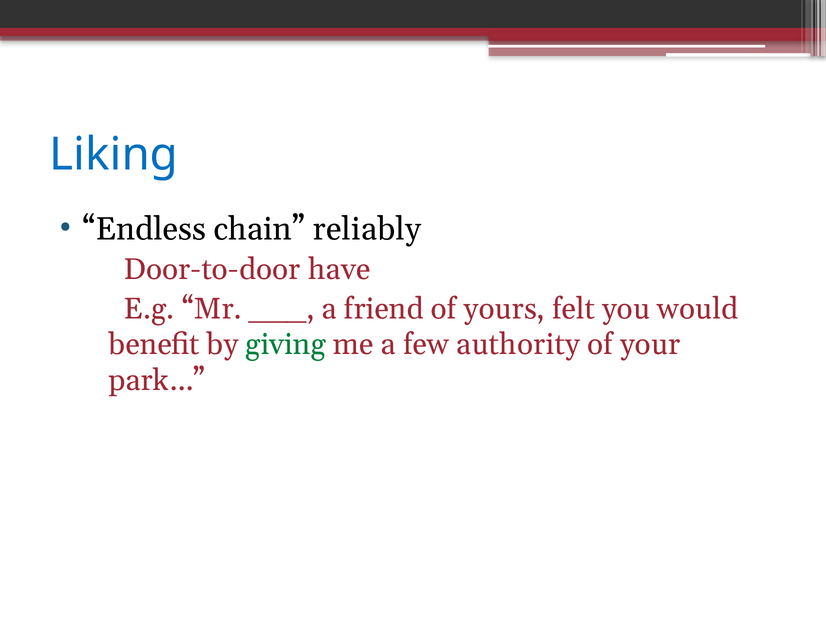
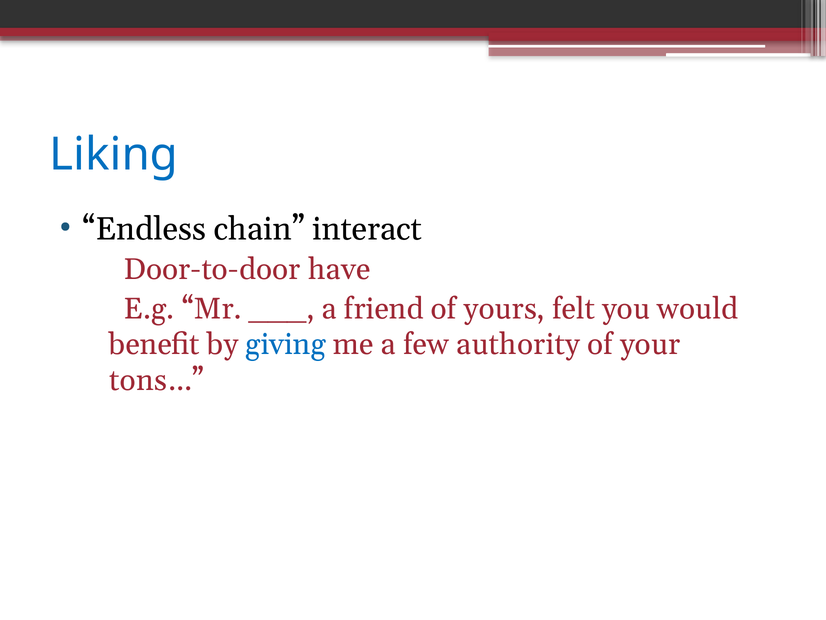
reliably: reliably -> interact (367, 229)
giving colour: green -> blue (286, 344)
park…: park… -> tons… (157, 380)
